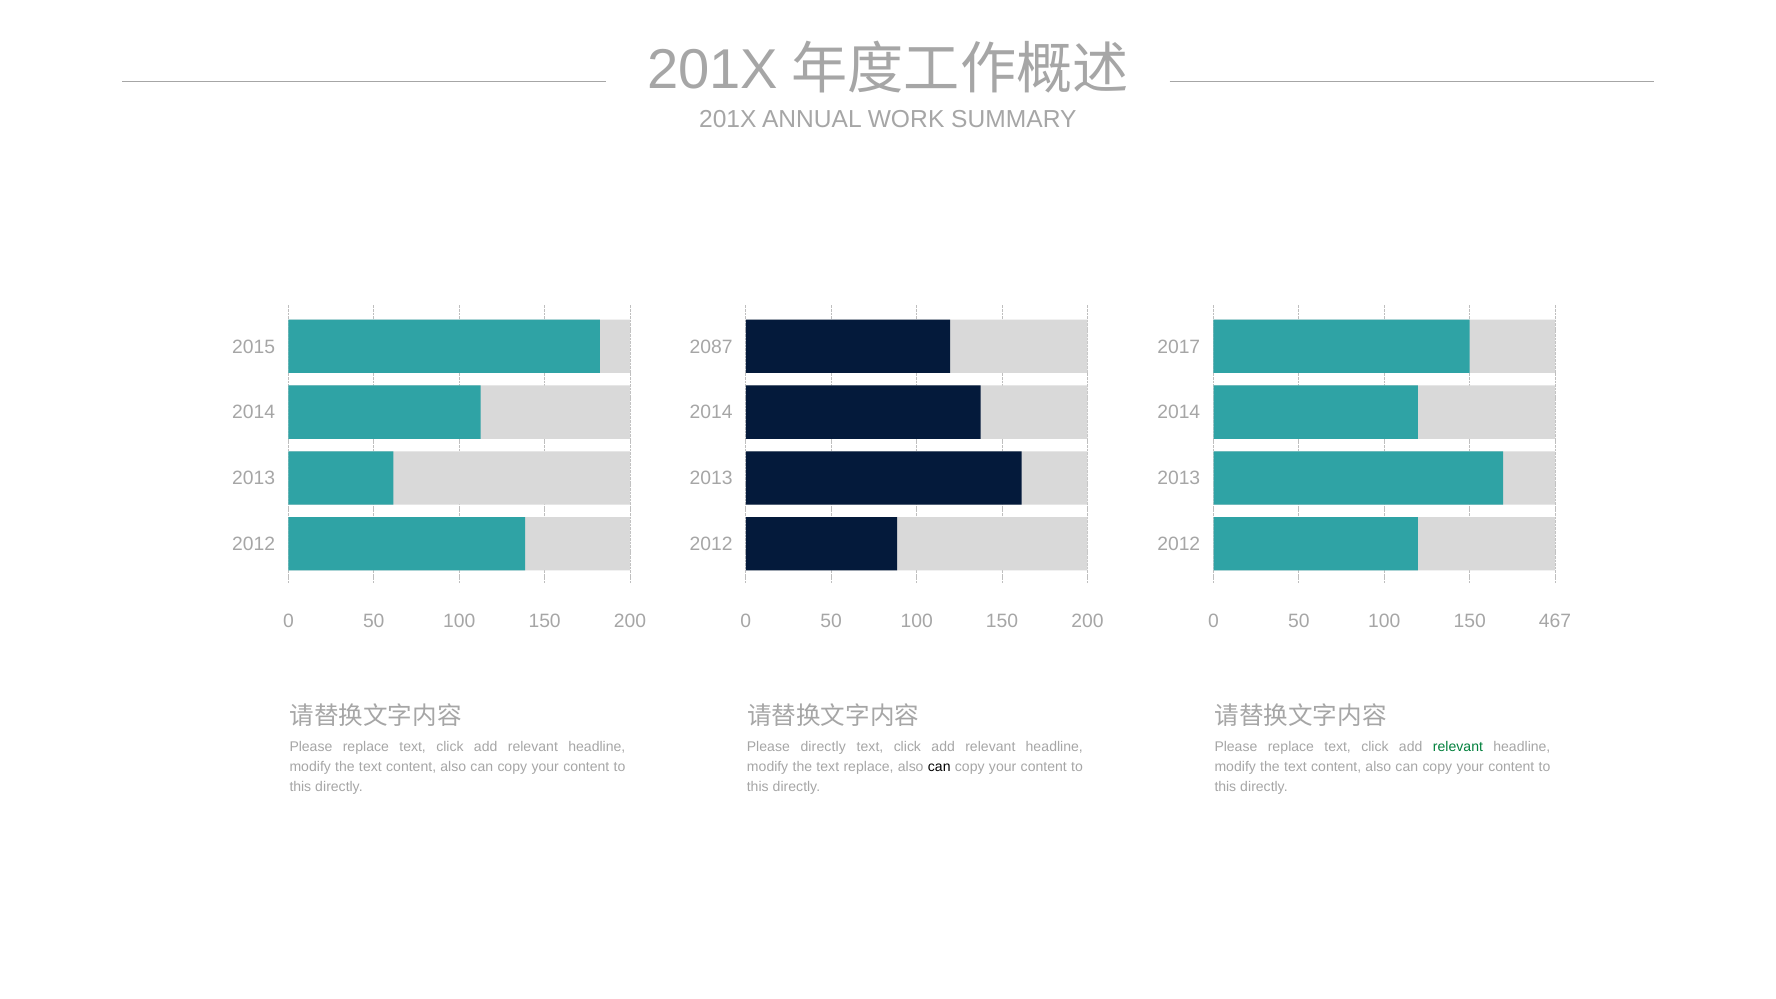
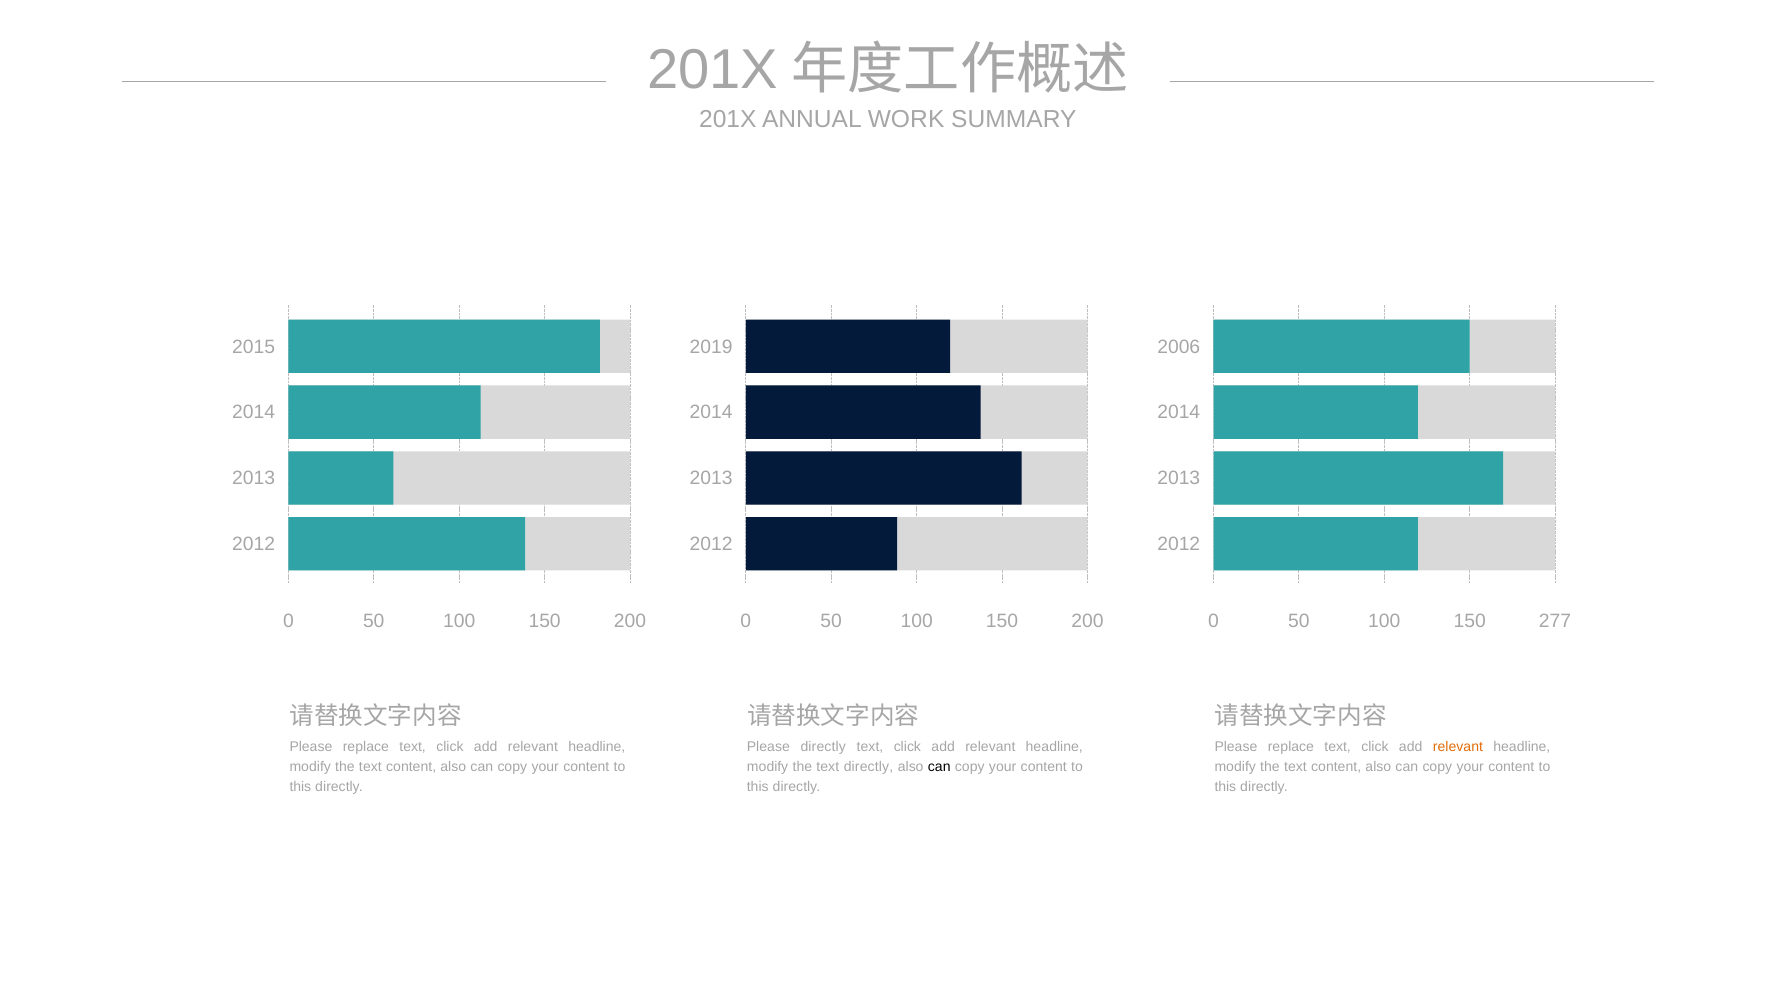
2087: 2087 -> 2019 (711, 347)
2017: 2017 -> 2006 (1179, 347)
467: 467 -> 277 (1555, 621)
relevant colour: green -> orange (1458, 747)
text replace: replace -> directly (868, 767)
